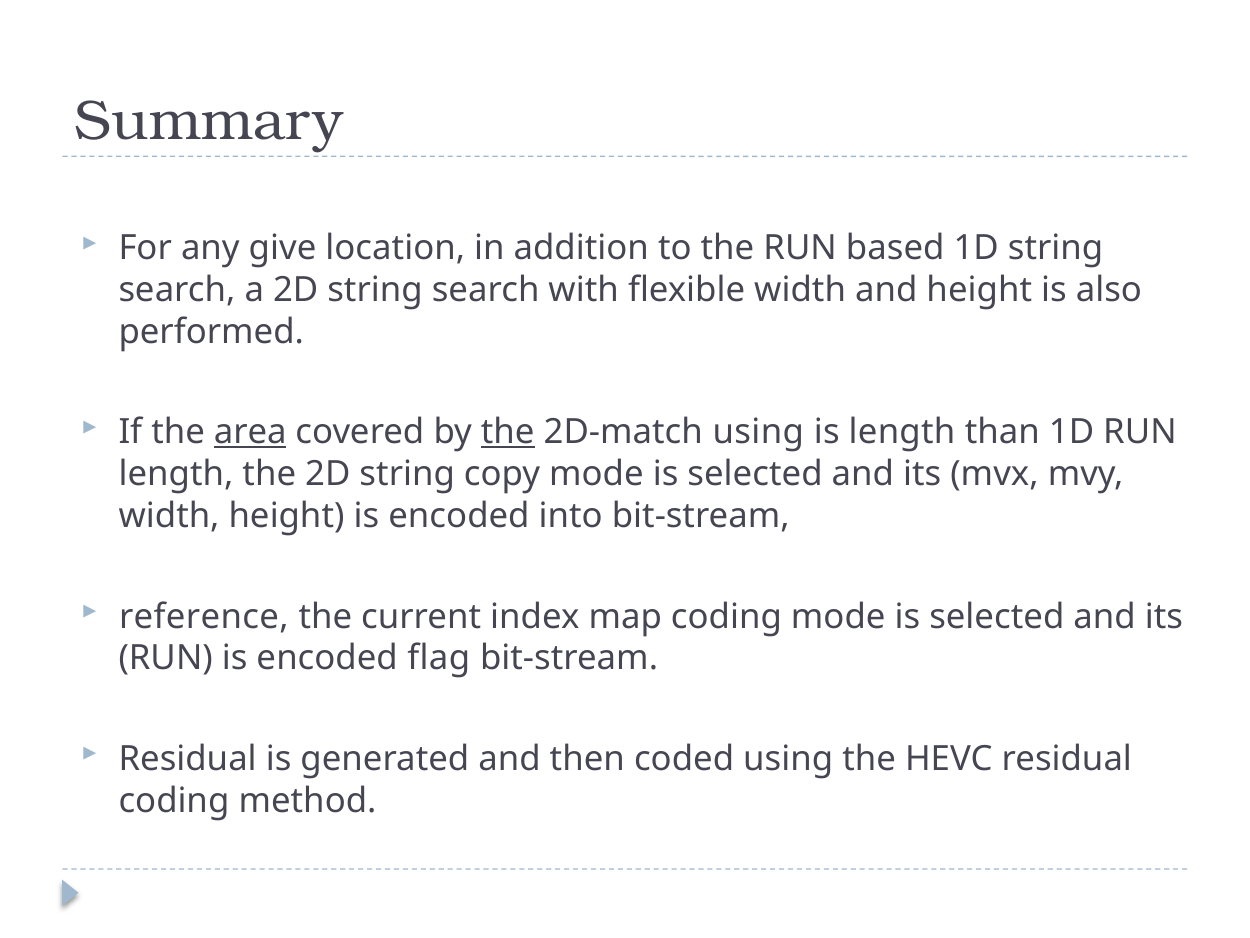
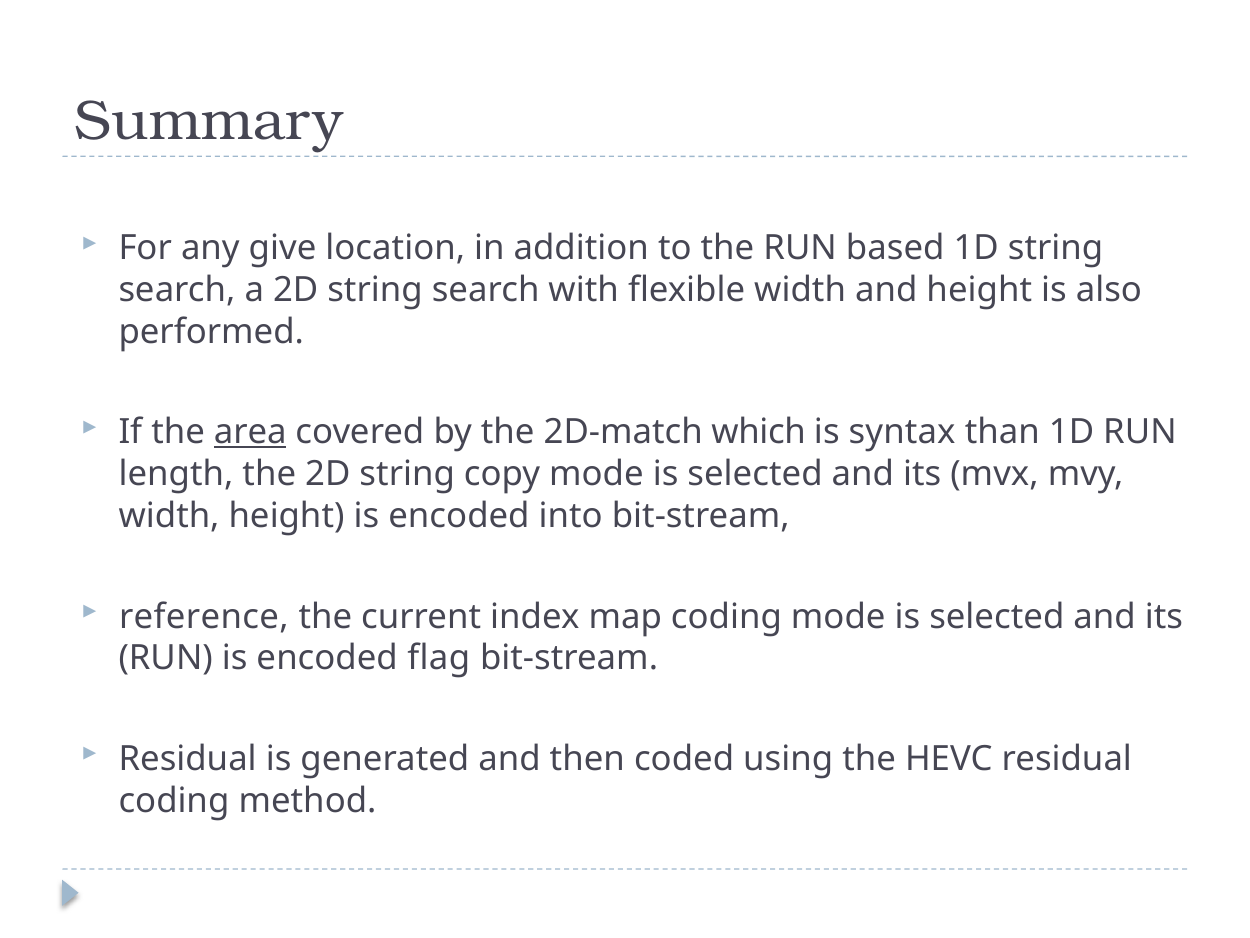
the underline: present -> none (508, 432)
2D-match using: using -> which (759, 432)
is length: length -> syntax (902, 432)
